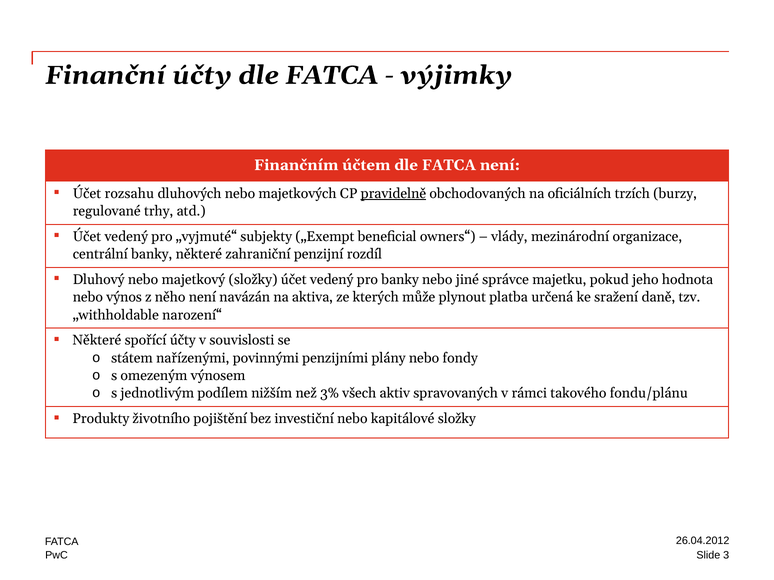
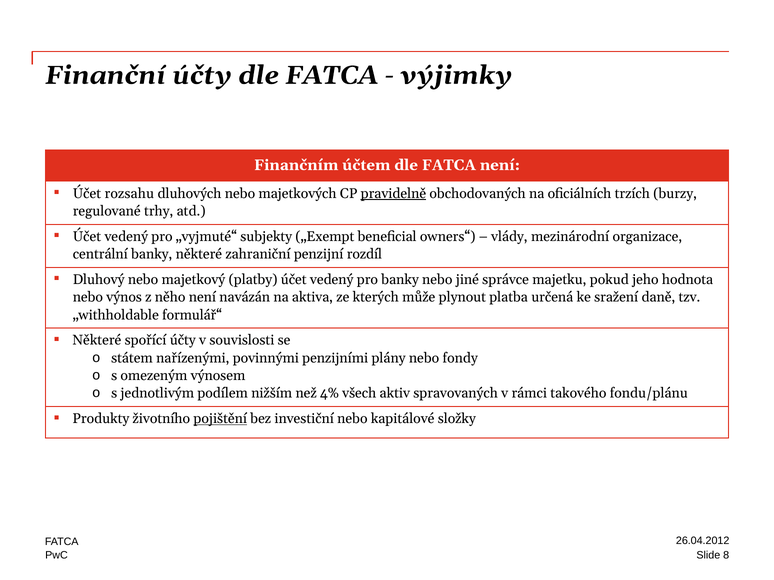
majetkový složky: složky -> platby (253, 280)
narození“: narození“ -> formulář“ (192, 315)
3%: 3% -> 4% (330, 394)
pojištění underline: none -> present (220, 419)
3: 3 -> 8 (726, 555)
